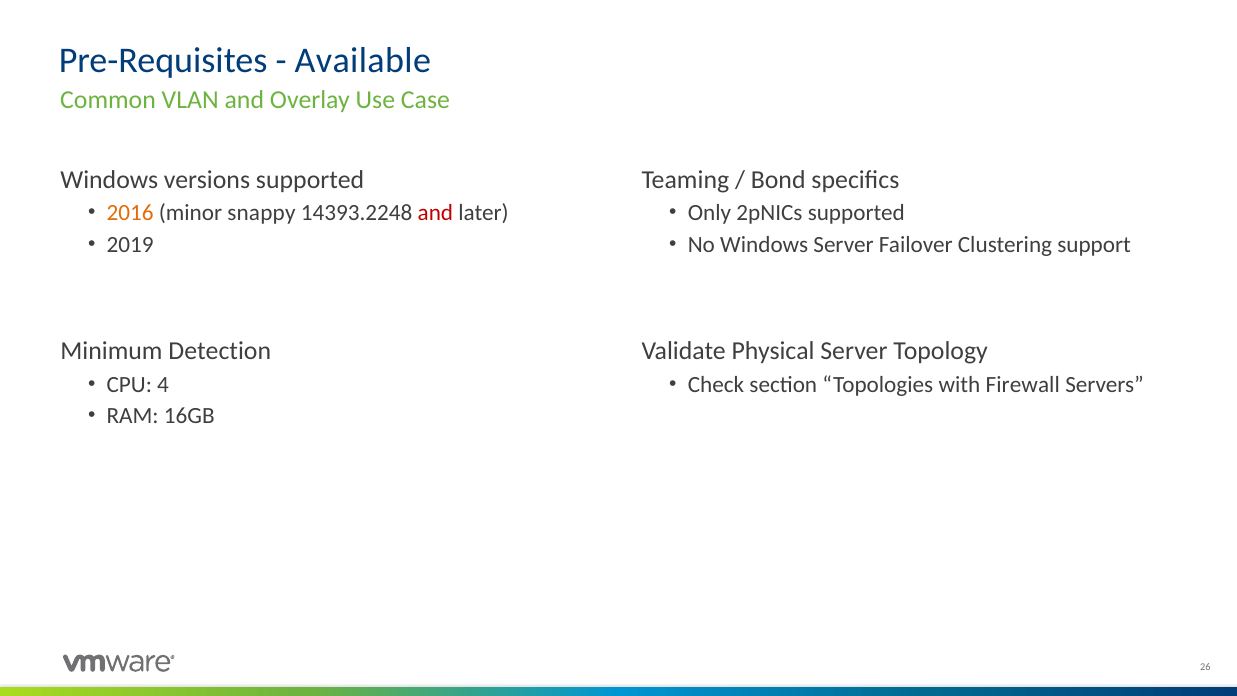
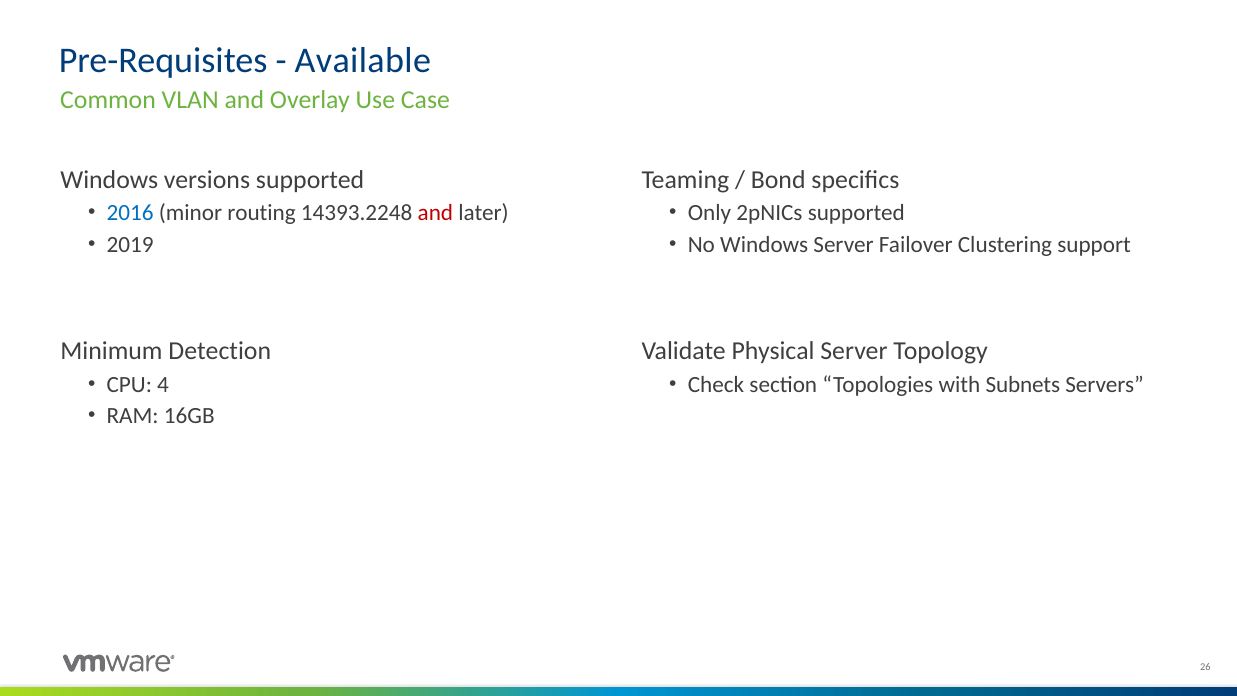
2016 colour: orange -> blue (130, 213)
snappy: snappy -> routing (262, 213)
Firewall: Firewall -> Subnets (1023, 384)
